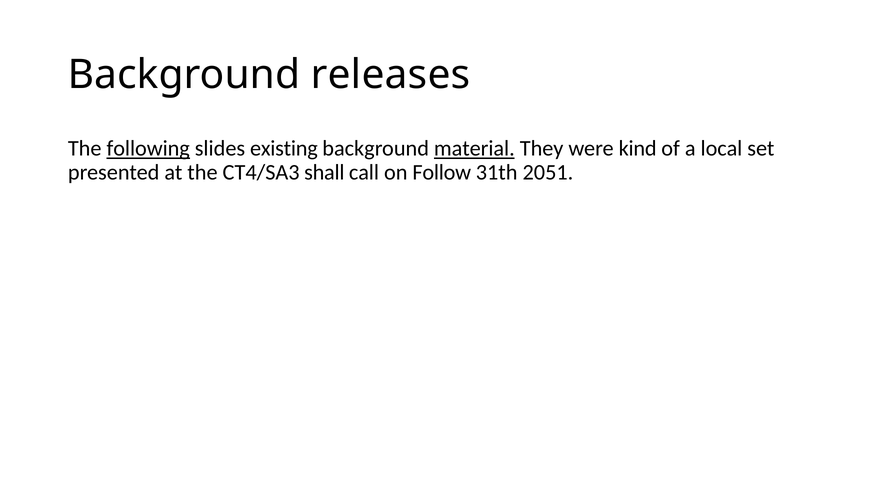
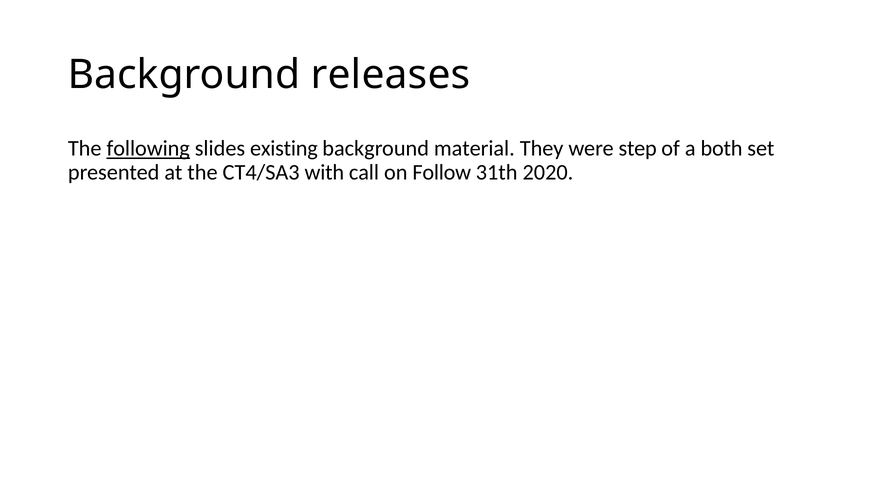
material underline: present -> none (474, 149)
kind: kind -> step (638, 149)
local: local -> both (722, 149)
shall: shall -> with (324, 173)
2051: 2051 -> 2020 (548, 173)
